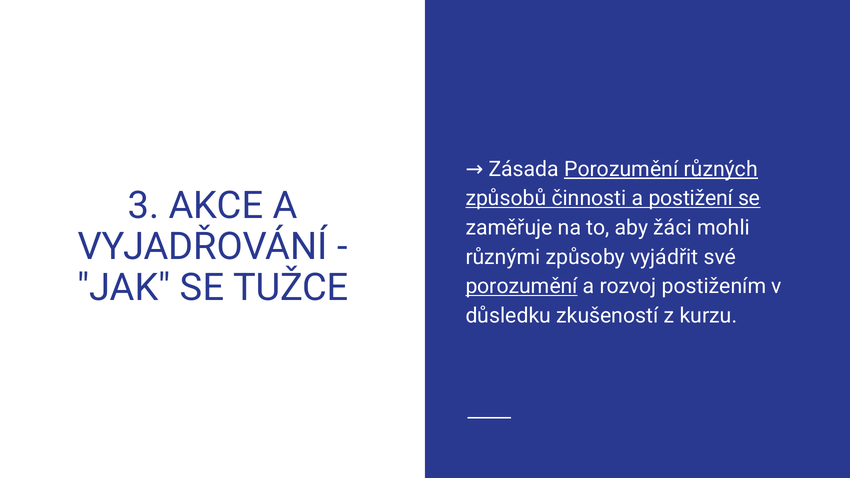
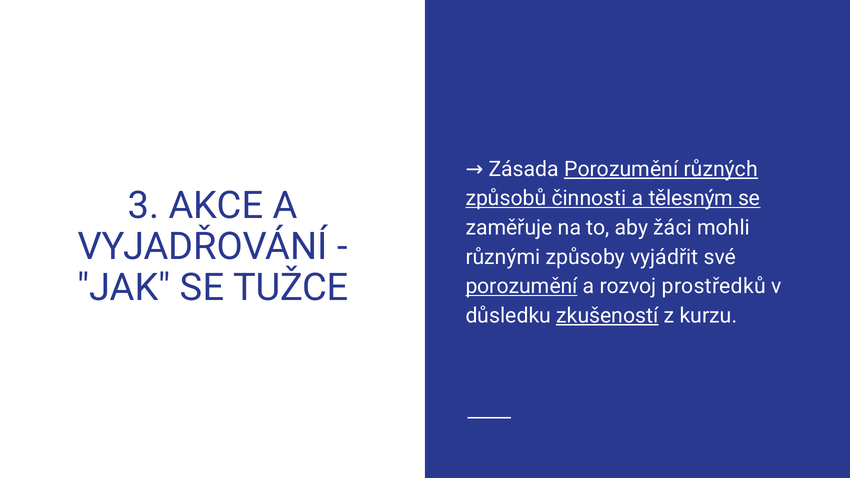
postižení: postižení -> tělesným (691, 198)
postižením: postižením -> prostředků (714, 286)
zkušeností underline: none -> present (607, 316)
